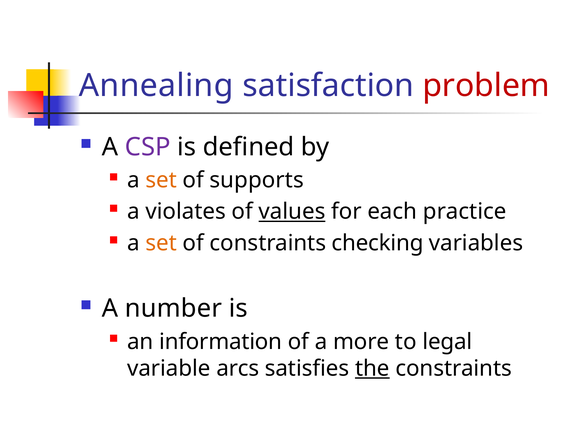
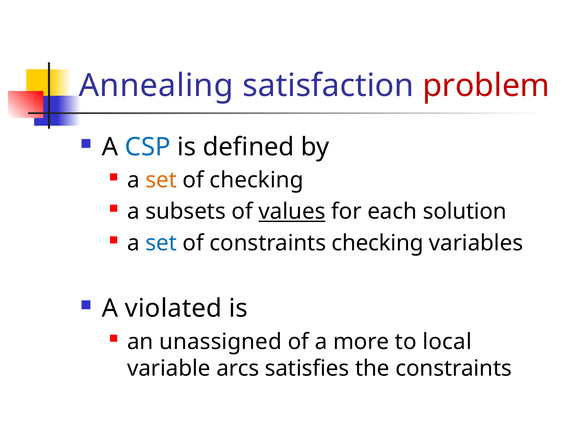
CSP colour: purple -> blue (148, 147)
of supports: supports -> checking (257, 180)
violates: violates -> subsets (186, 212)
practice: practice -> solution (465, 212)
set colour: orange -> blue (161, 243)
number: number -> violated (173, 309)
information: information -> unassigned (221, 342)
legal: legal -> local (447, 342)
the underline: present -> none (372, 369)
